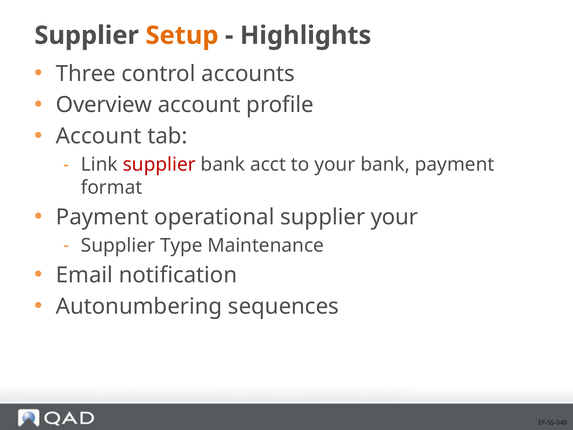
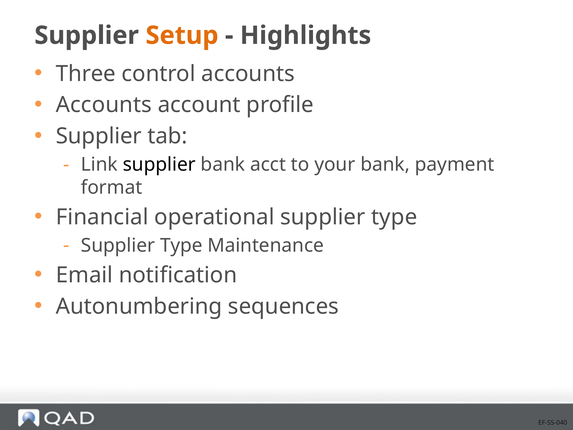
Overview: Overview -> Accounts (104, 105)
Account: Account -> Supplier (99, 136)
supplier colour: red -> black (159, 165)
Payment: Payment -> Financial (102, 217)
operational supplier your: your -> type (394, 217)
